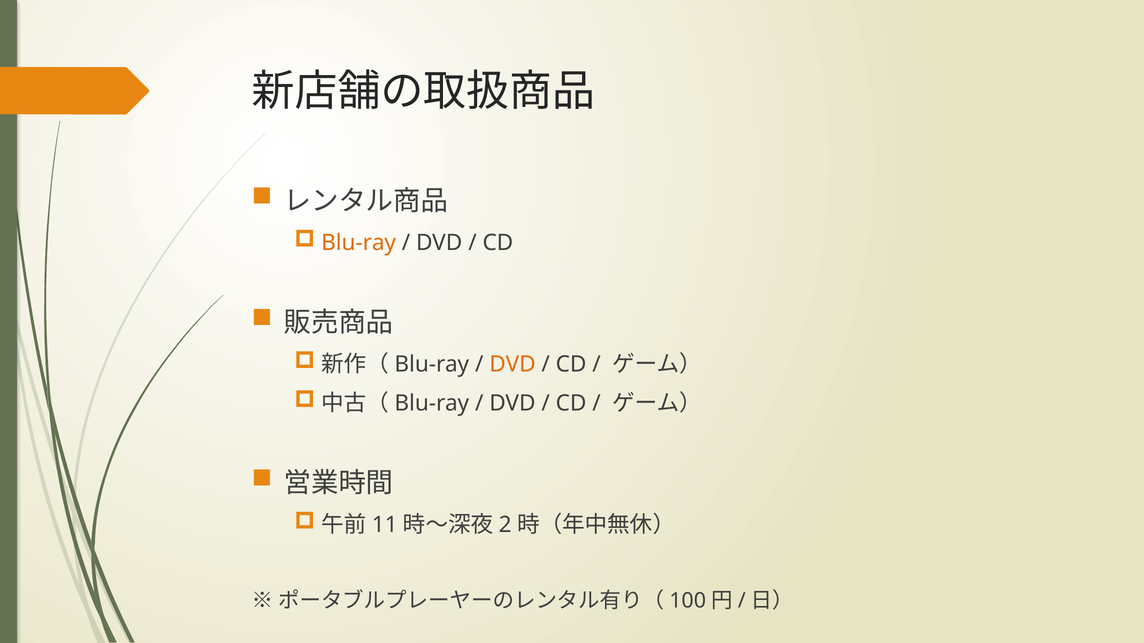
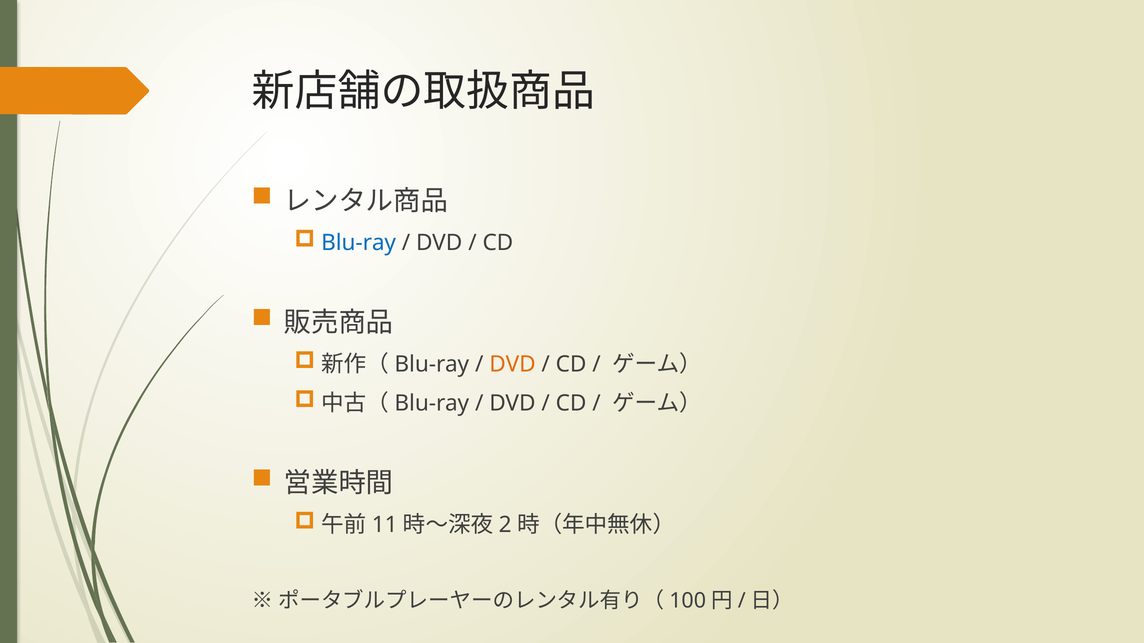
Blu-ray colour: orange -> blue (359, 243)
